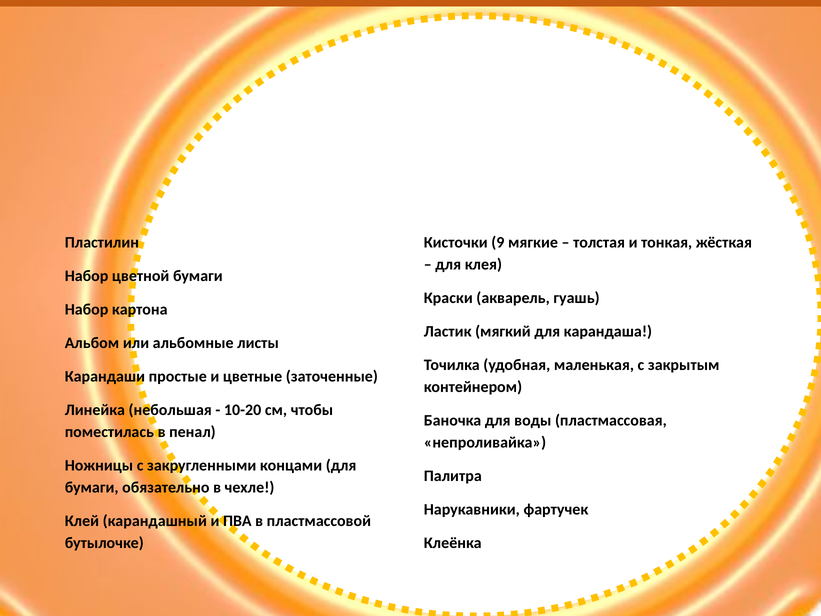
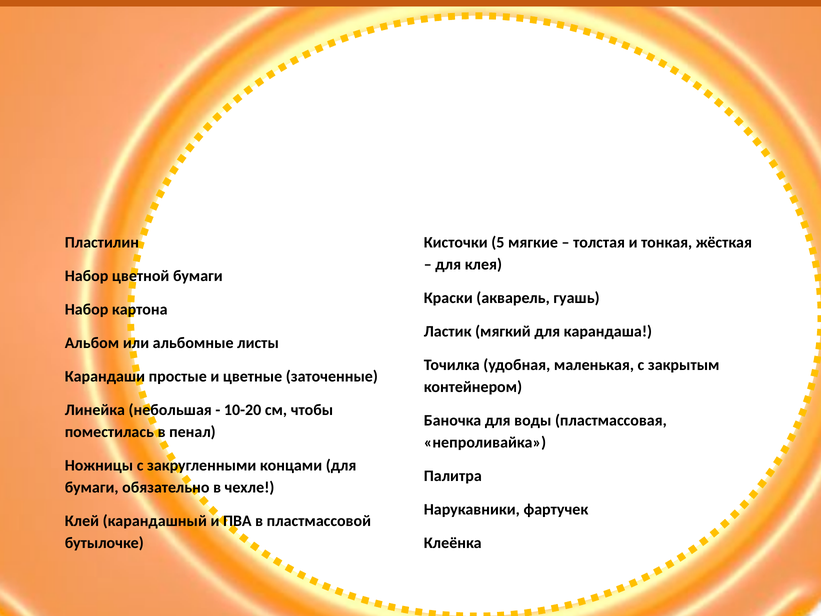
9: 9 -> 5 (498, 243)
